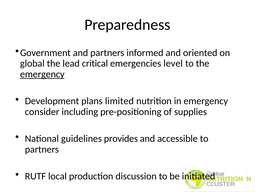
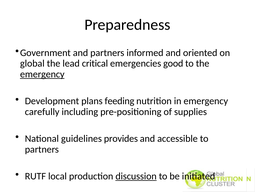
level: level -> good (173, 63)
limited: limited -> feeding (119, 101)
consider: consider -> carefully (42, 111)
discussion underline: none -> present (136, 175)
